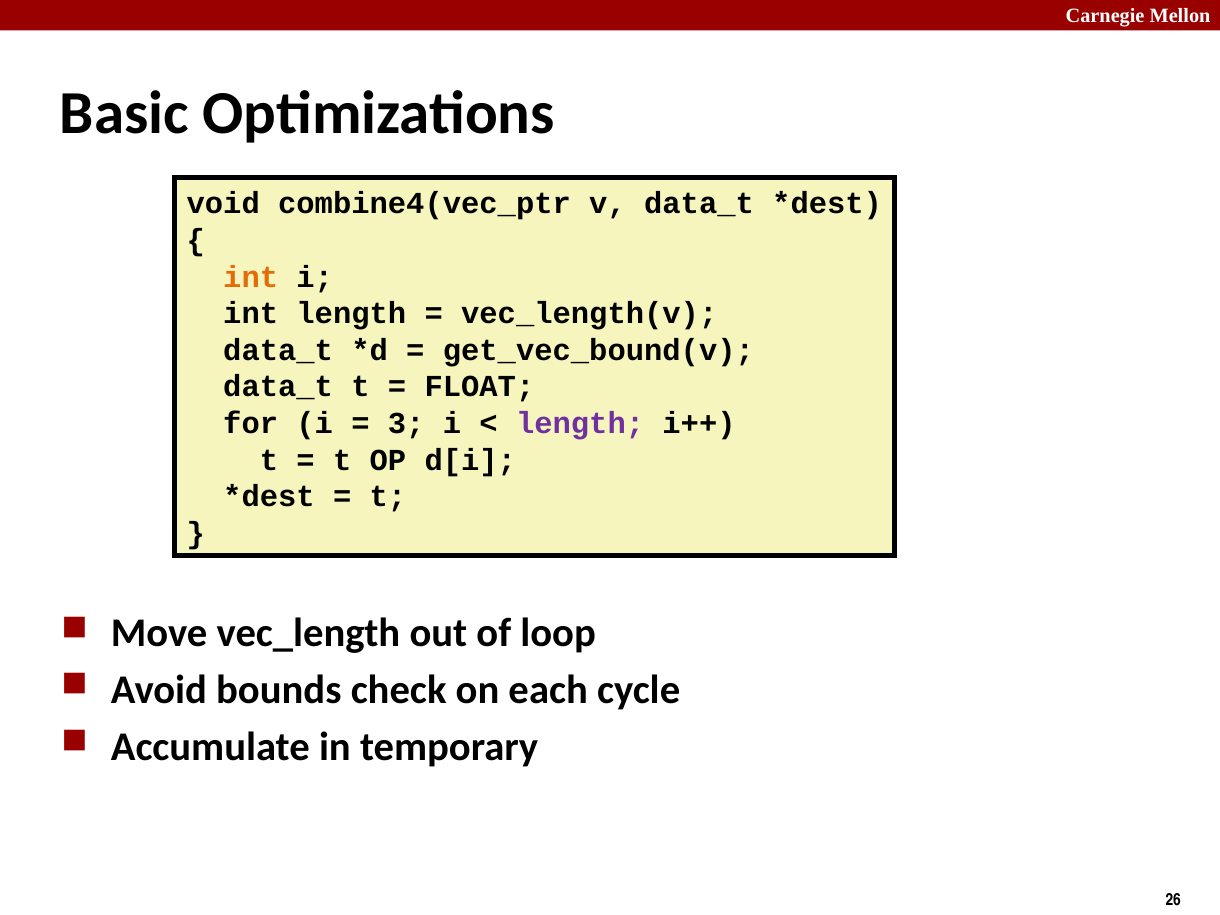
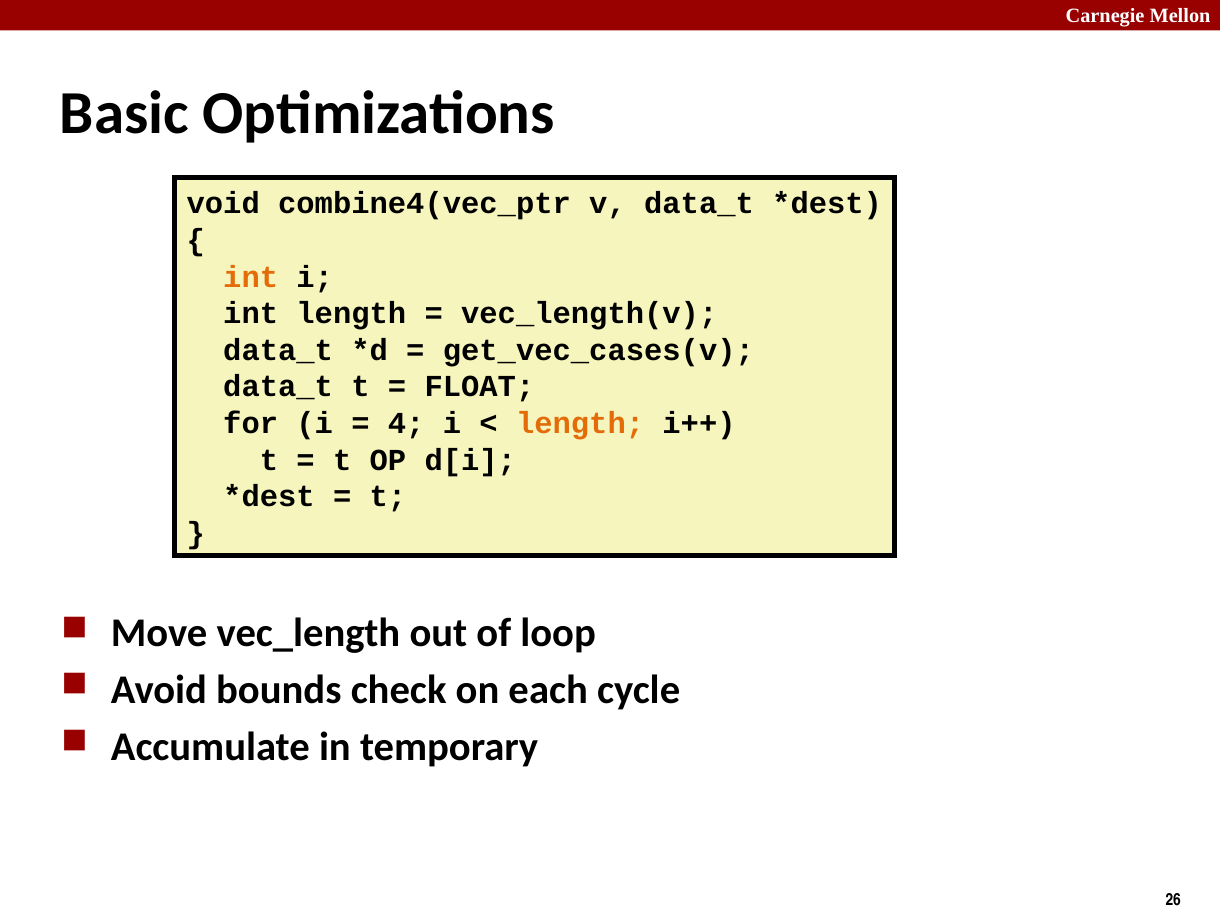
get_vec_bound(v: get_vec_bound(v -> get_vec_cases(v (598, 350)
3: 3 -> 4 (406, 424)
length colour: purple -> orange (580, 424)
